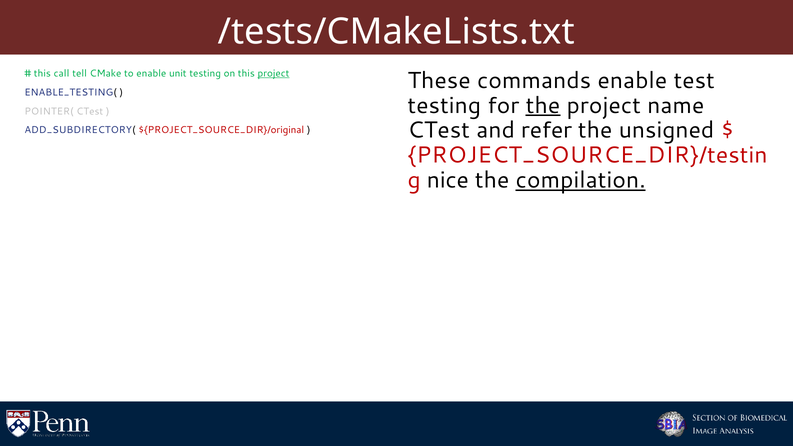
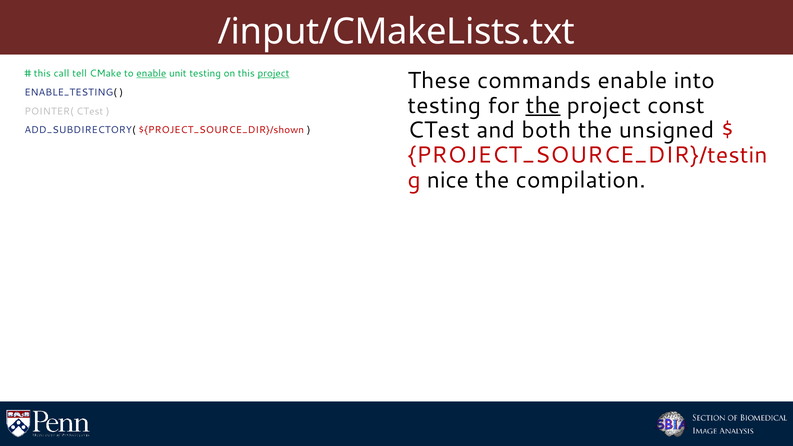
/tests/CMakeLists.txt: /tests/CMakeLists.txt -> /input/CMakeLists.txt (396, 32)
enable underline: none -> present (151, 73)
test: test -> into (694, 80)
name: name -> const (676, 105)
refer: refer -> both (546, 130)
${PROJECT_SOURCE_DIR}/original: ${PROJECT_SOURCE_DIR}/original -> ${PROJECT_SOURCE_DIR}/shown (221, 130)
compilation underline: present -> none (581, 180)
